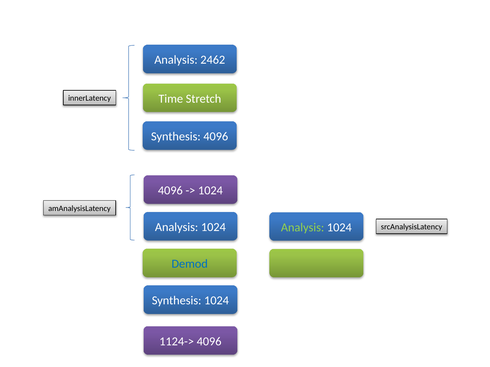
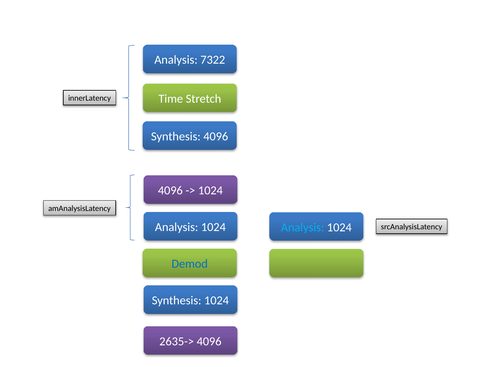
2462: 2462 -> 7322 (213, 60)
Analysis colour: light green -> light blue (303, 228)
1124->: 1124-> -> 2635-> (177, 342)
